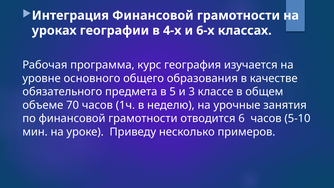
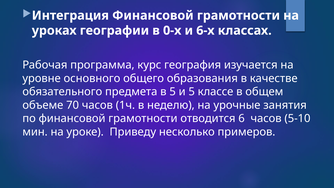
4-х: 4-х -> 0-х (172, 31)
и 3: 3 -> 5 (192, 92)
